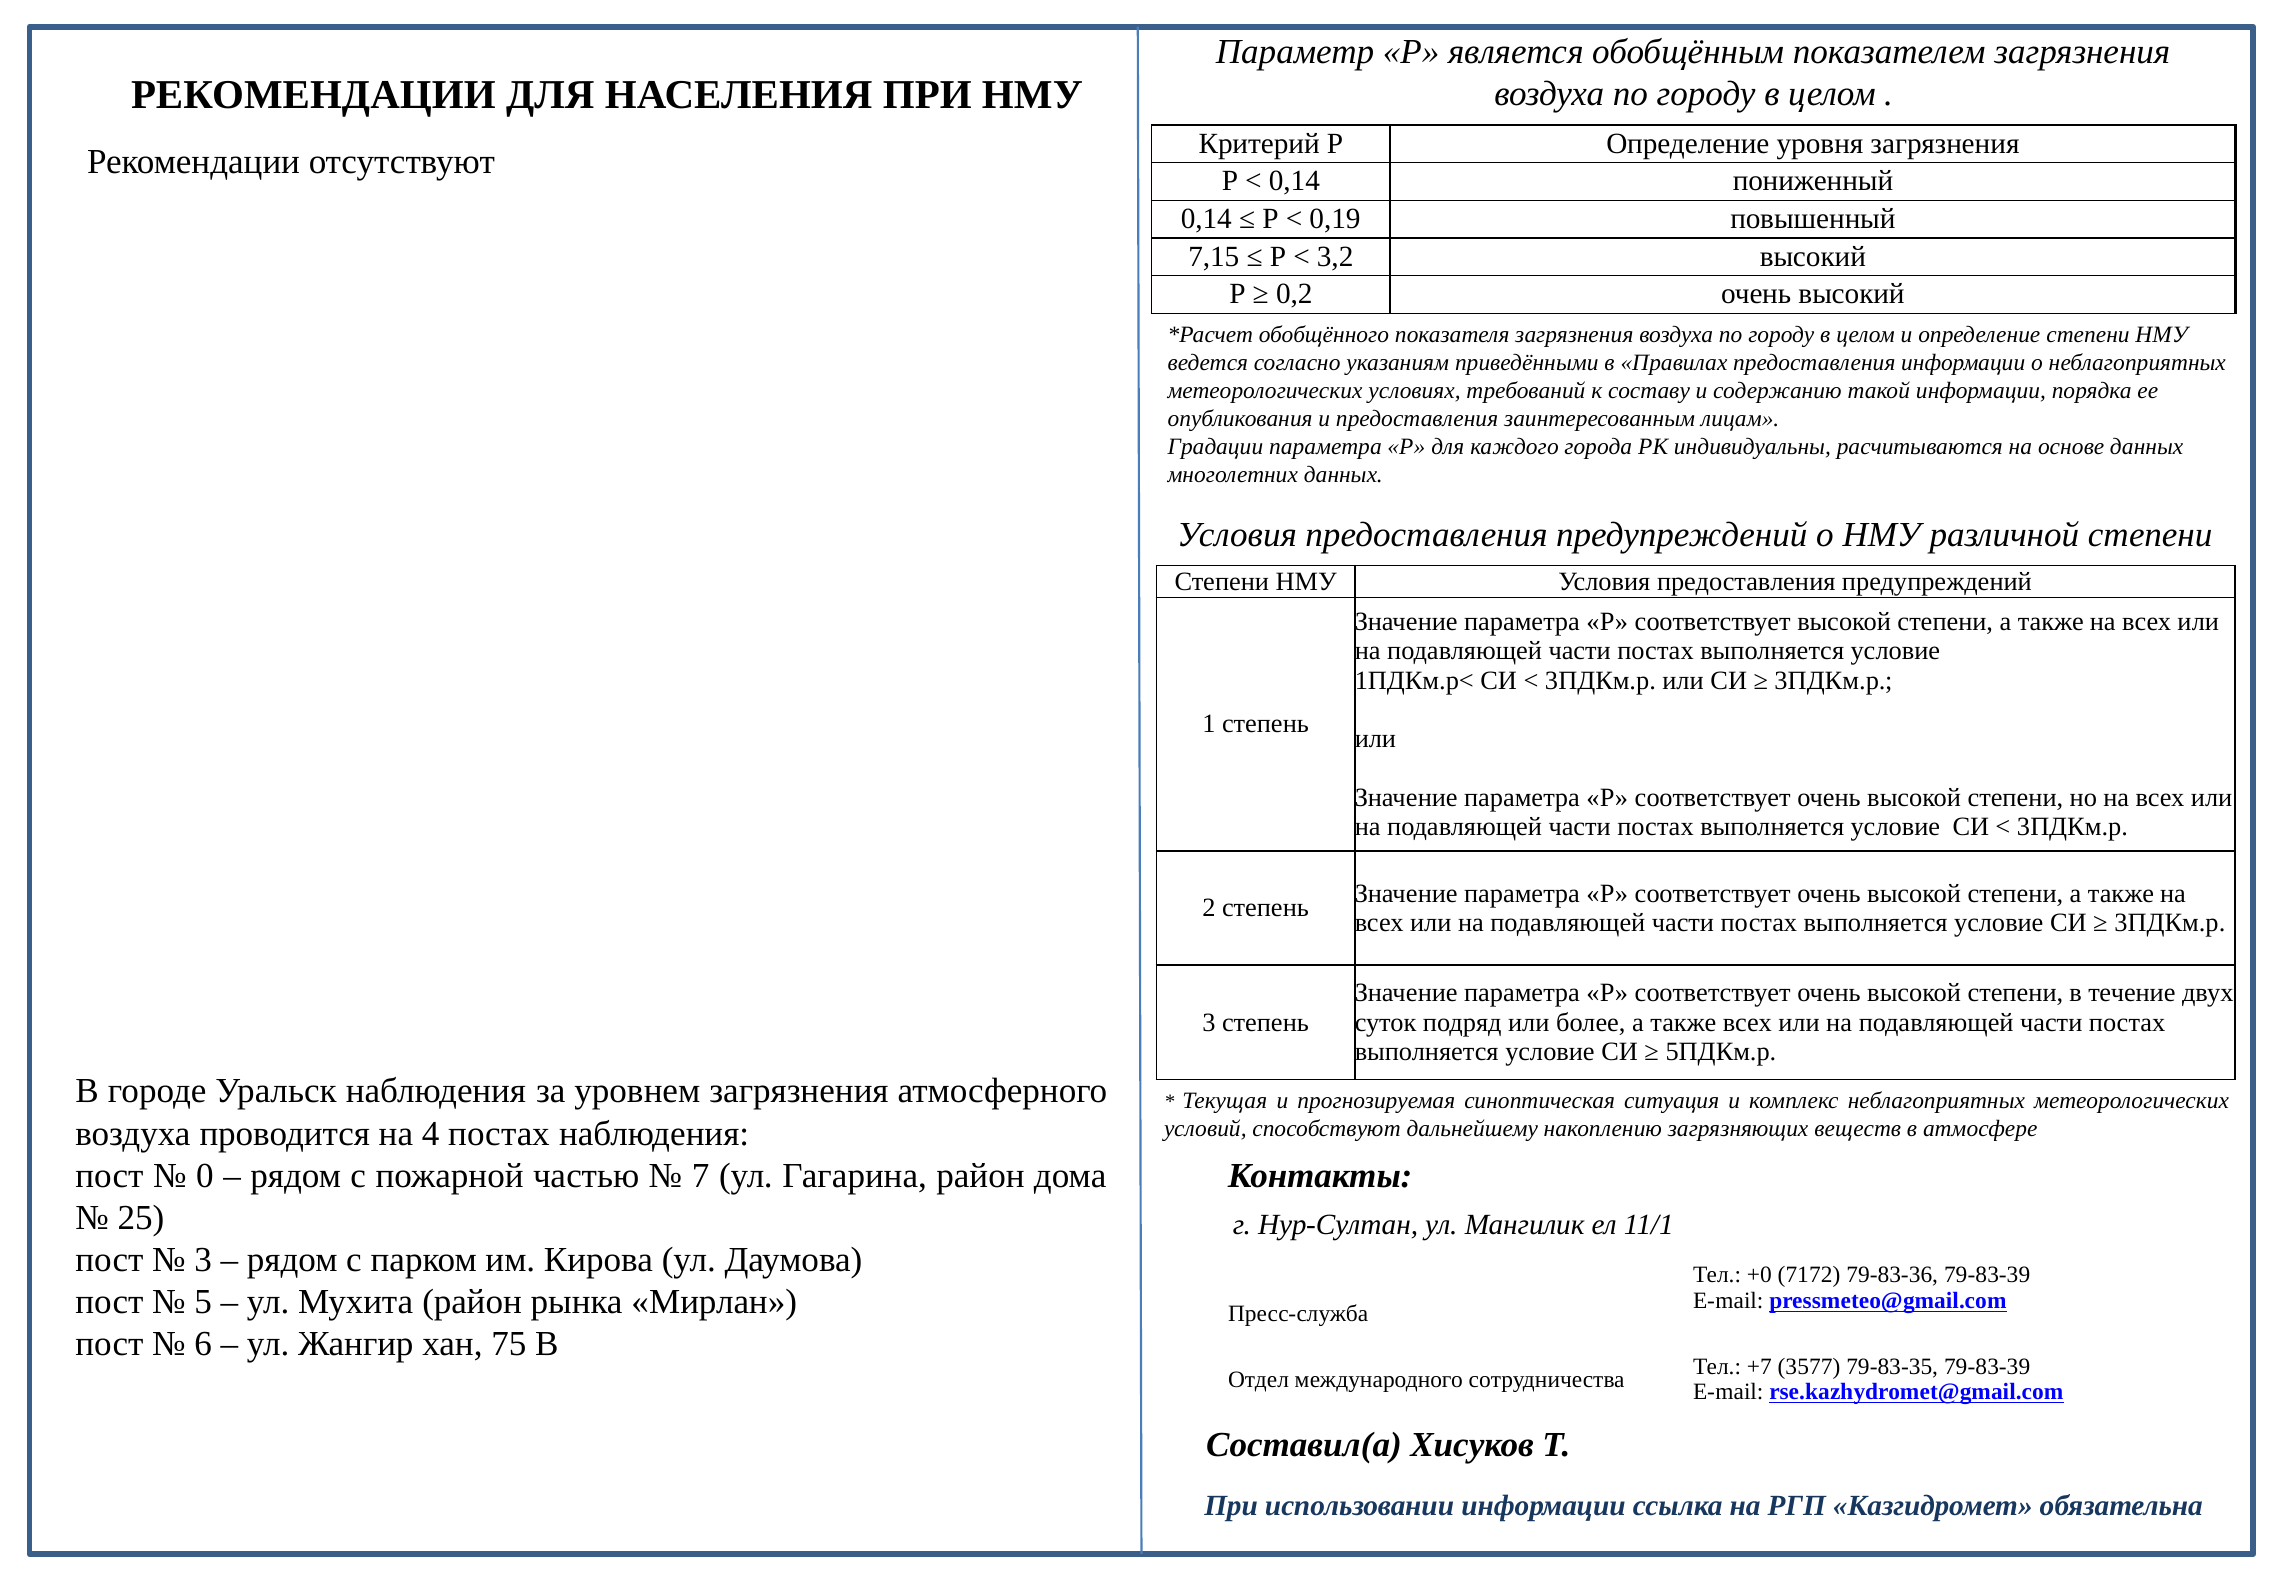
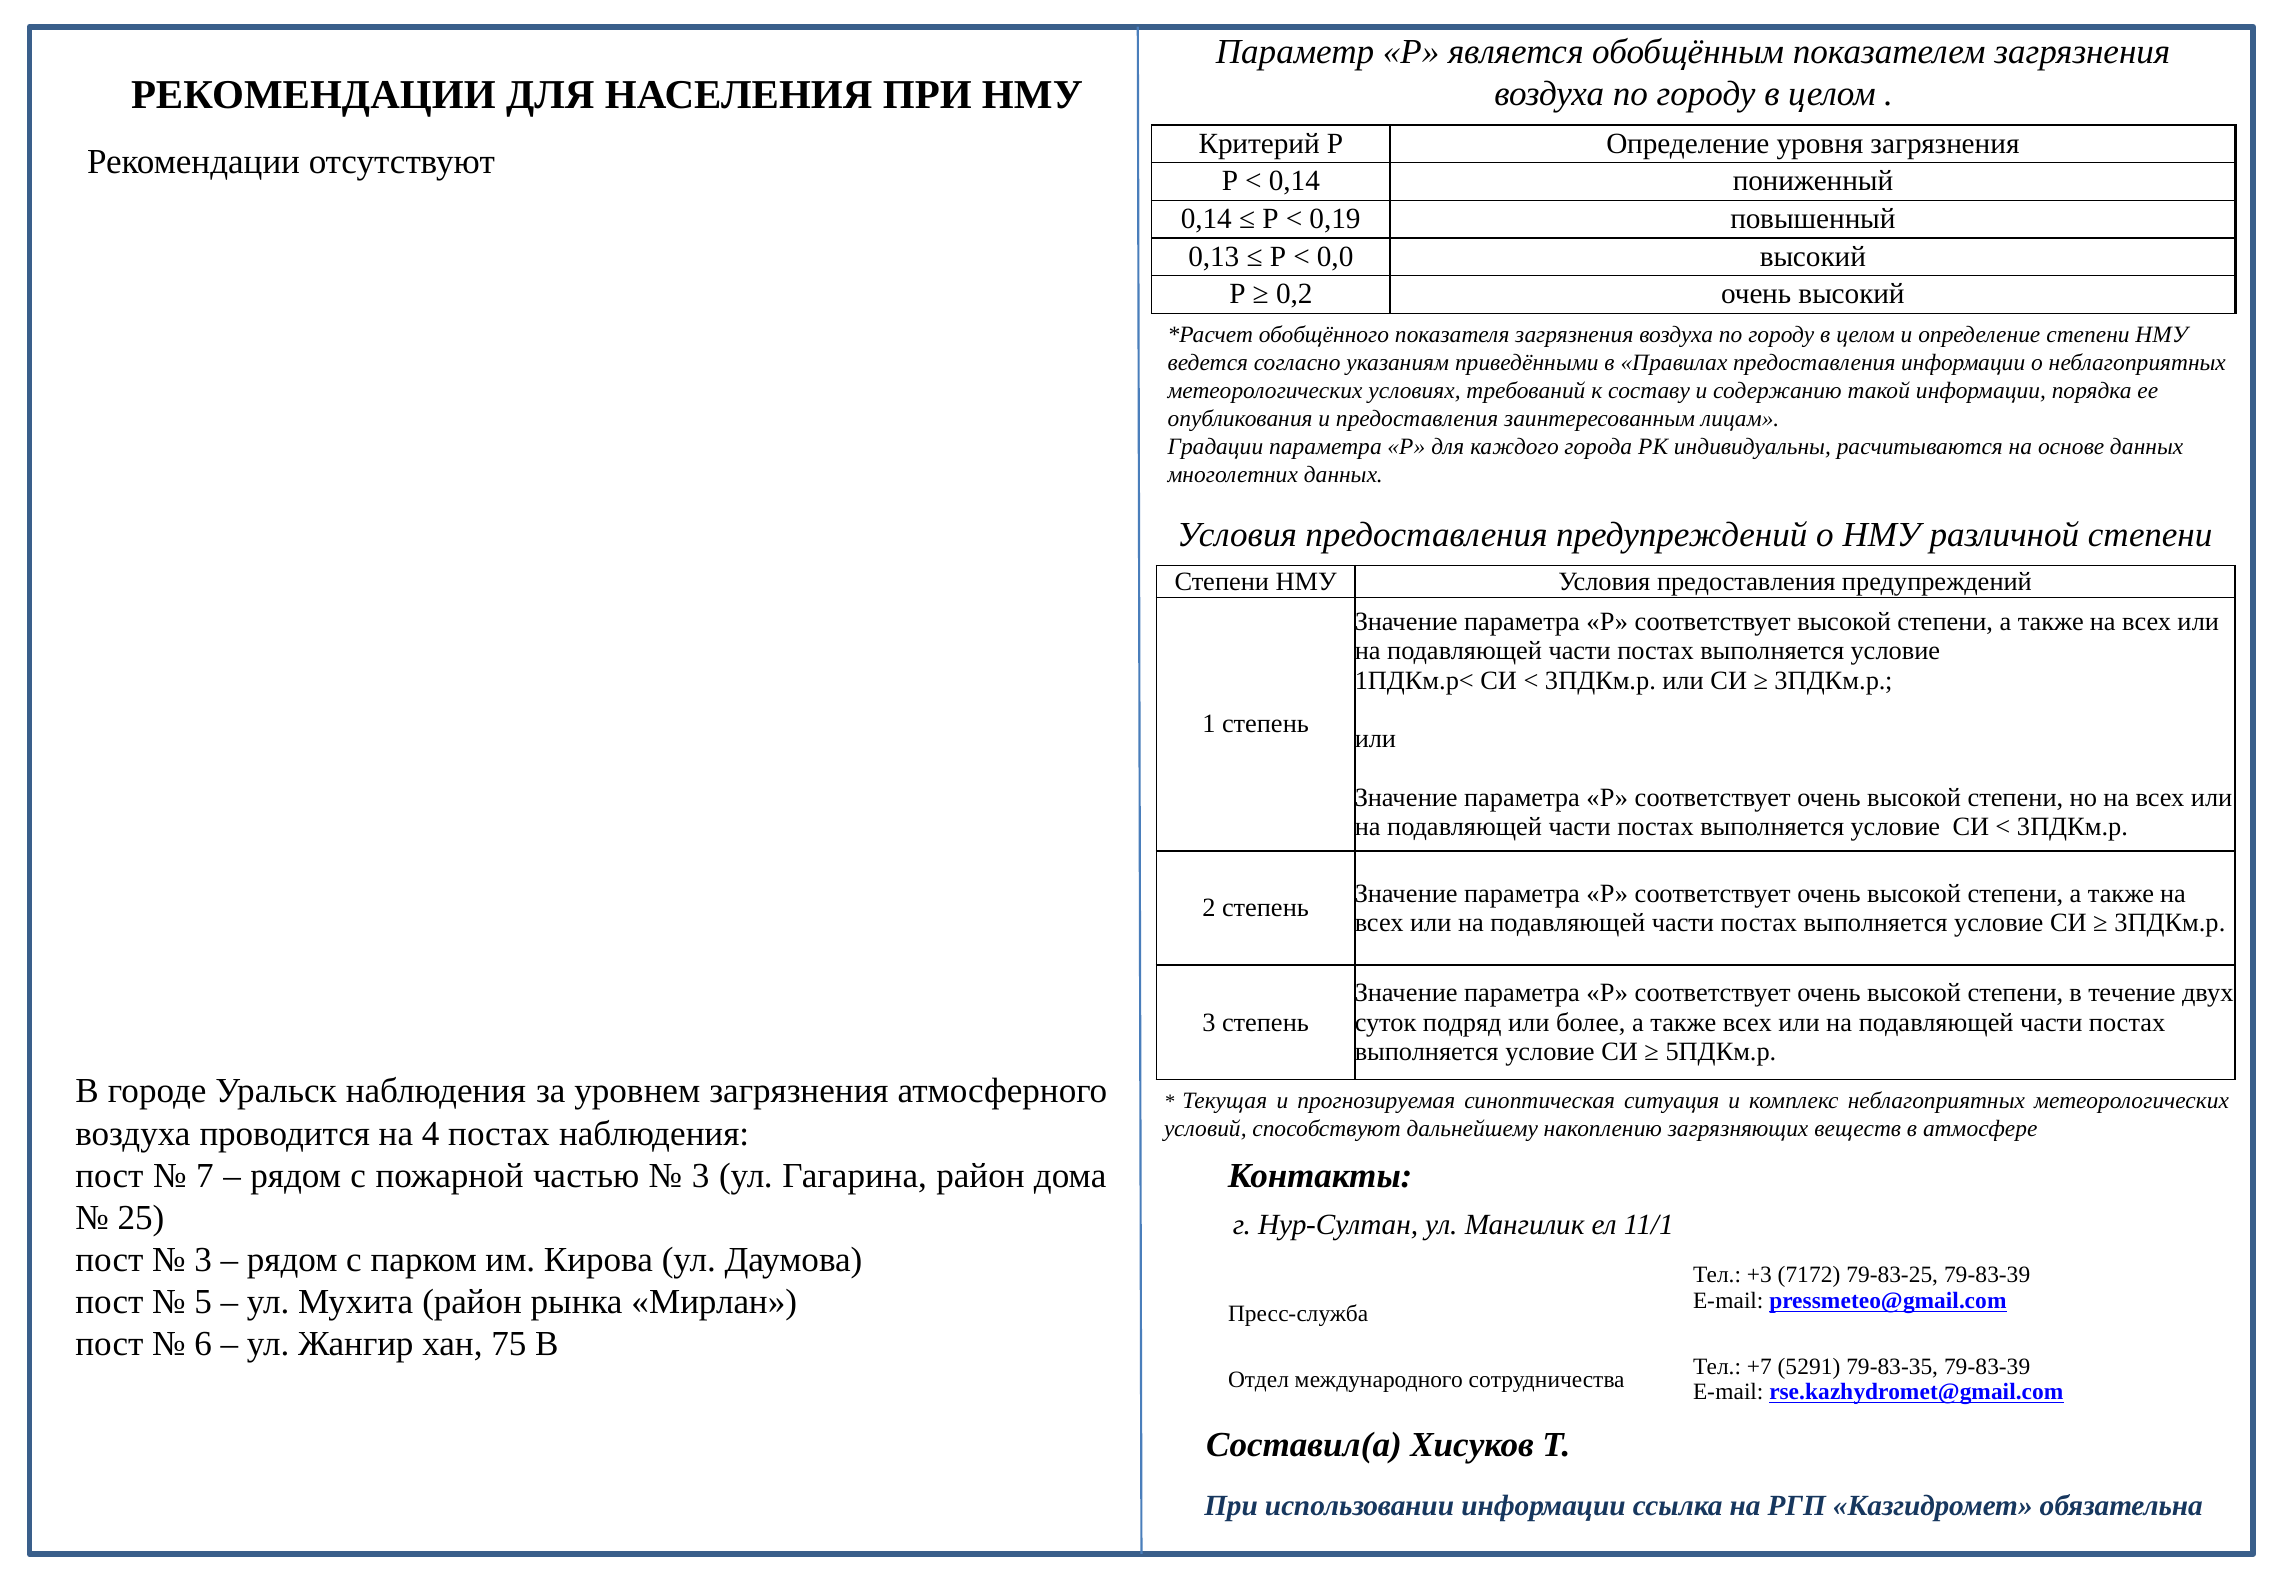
7,15: 7,15 -> 0,13 (1214, 256)
3,2: 3,2 -> 0,0 (1335, 256)
0: 0 -> 7 (205, 1175)
7: 7 -> 3 (701, 1175)
+0: +0 -> +3 (1759, 1275)
79-83-36: 79-83-36 -> 79-83-25 (1892, 1275)
3577: 3577 -> 5291 (1809, 1366)
